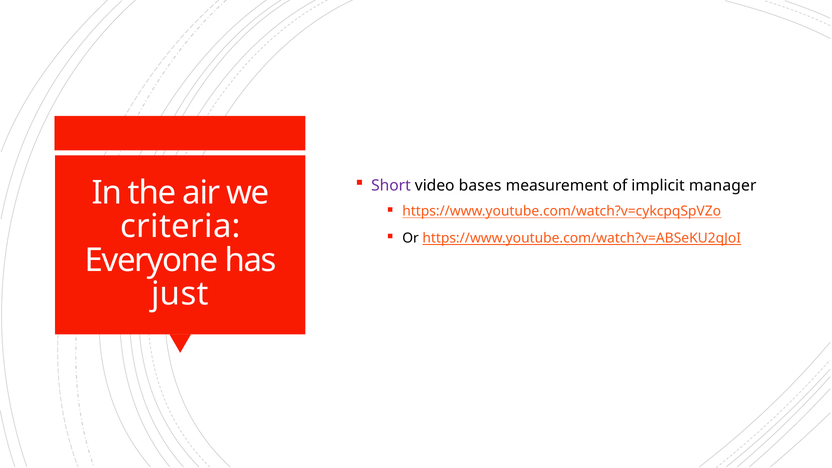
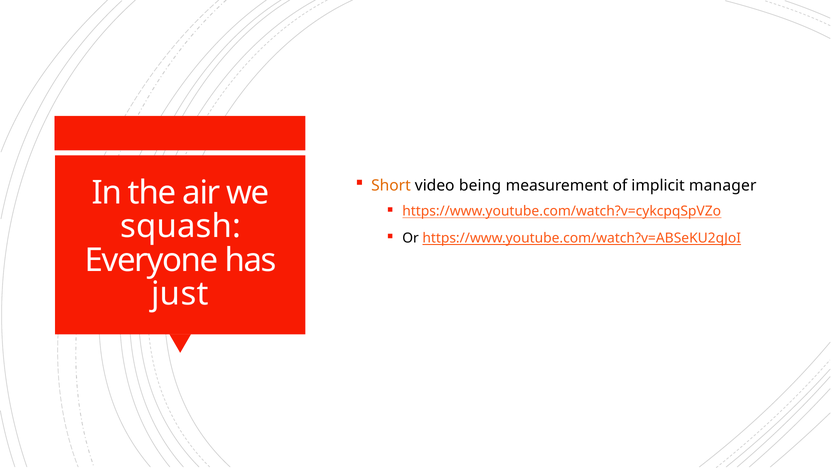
Short colour: purple -> orange (391, 186)
bases: bases -> being (480, 186)
criteria: criteria -> squash (181, 227)
